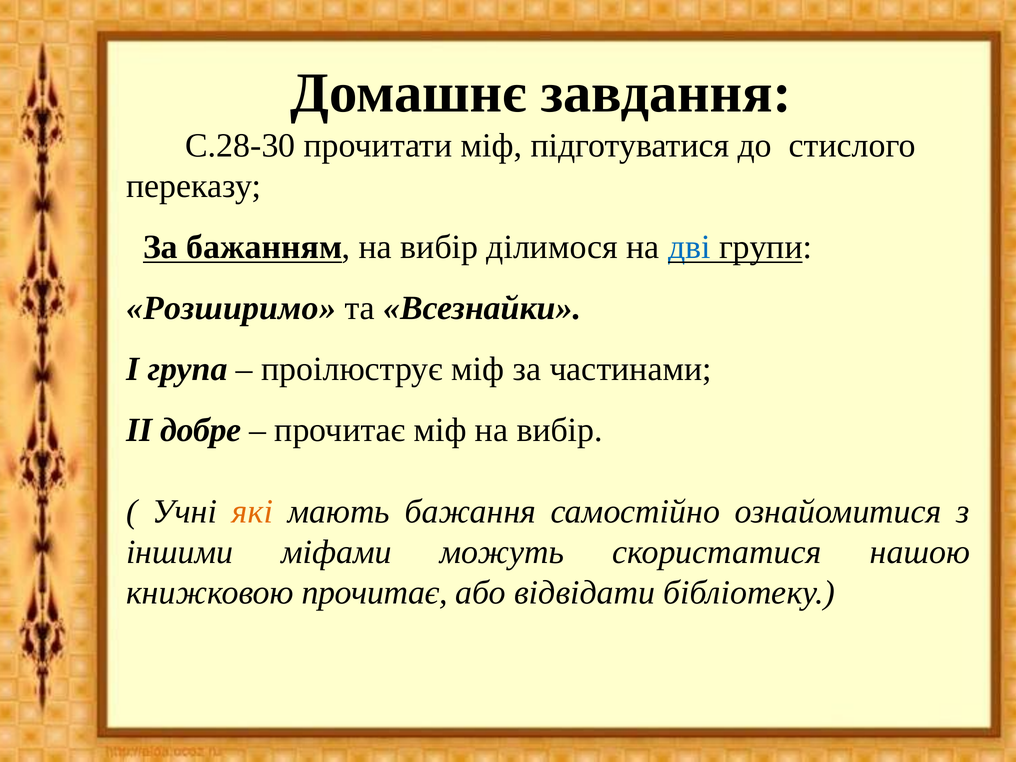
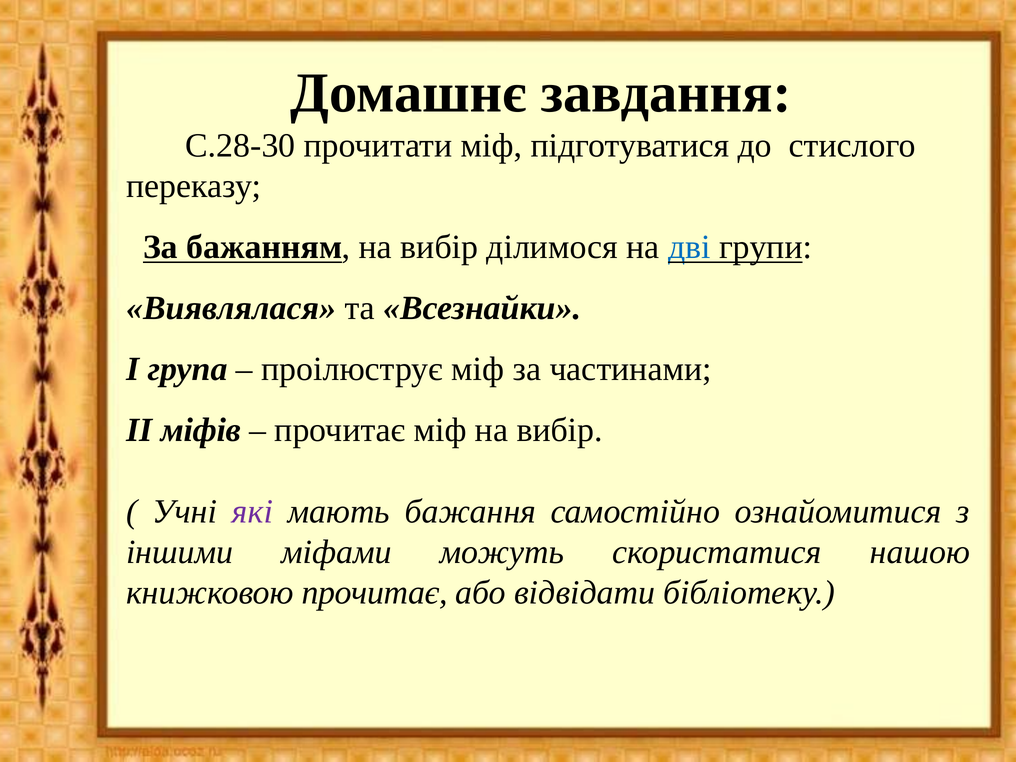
Розширимо: Розширимо -> Виявлялася (231, 308)
добре: добре -> міфів (201, 430)
які colour: orange -> purple (252, 511)
